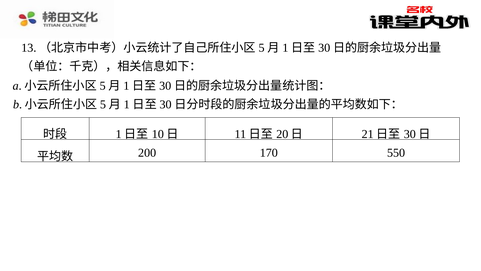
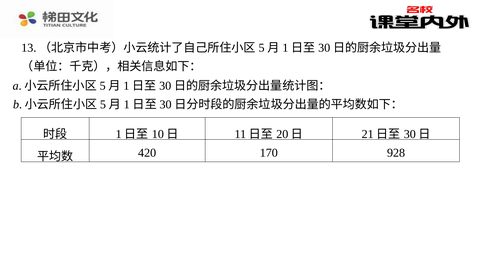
200: 200 -> 420 (147, 153)
550: 550 -> 928 (396, 153)
